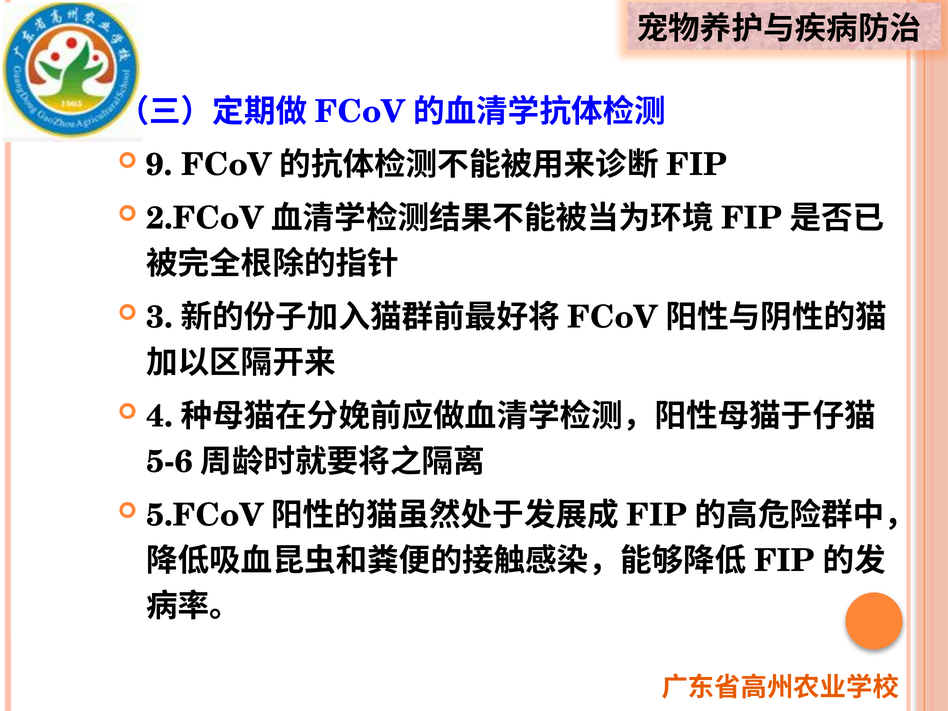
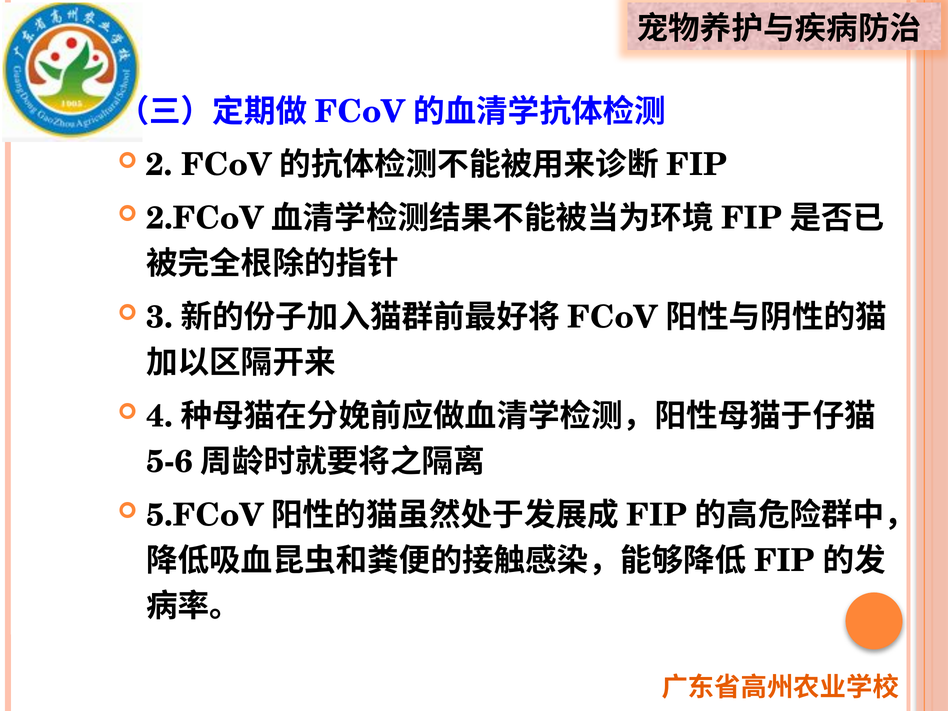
9: 9 -> 2 (159, 165)
